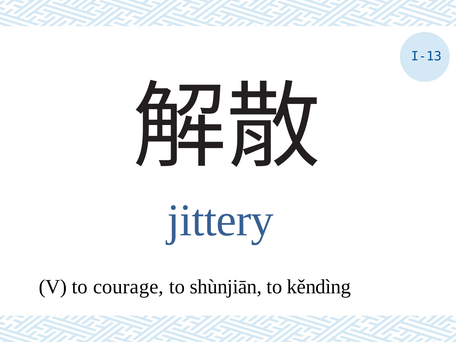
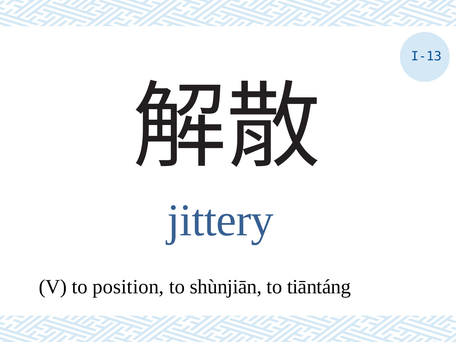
courage: courage -> position (128, 287)
kěndìng: kěndìng -> tiāntáng (319, 287)
